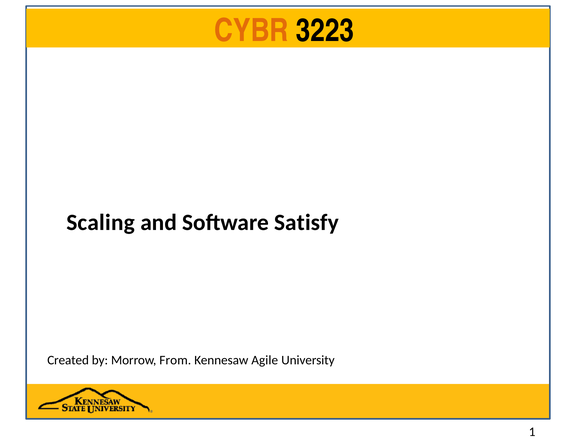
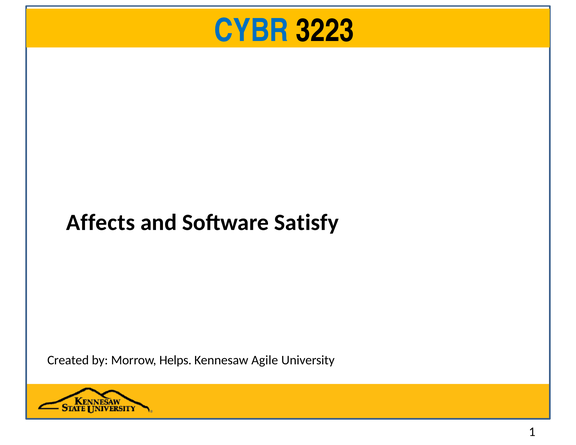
CYBR colour: orange -> blue (251, 31)
Scaling: Scaling -> Affects (101, 223)
From: From -> Helps (175, 360)
